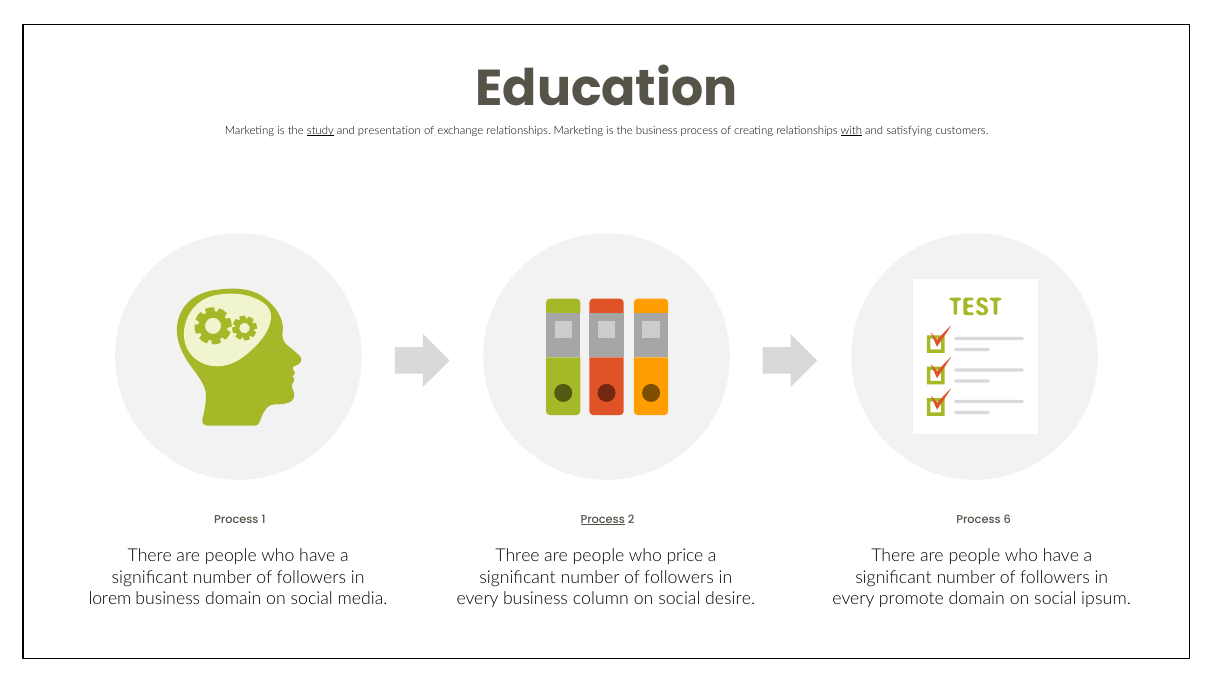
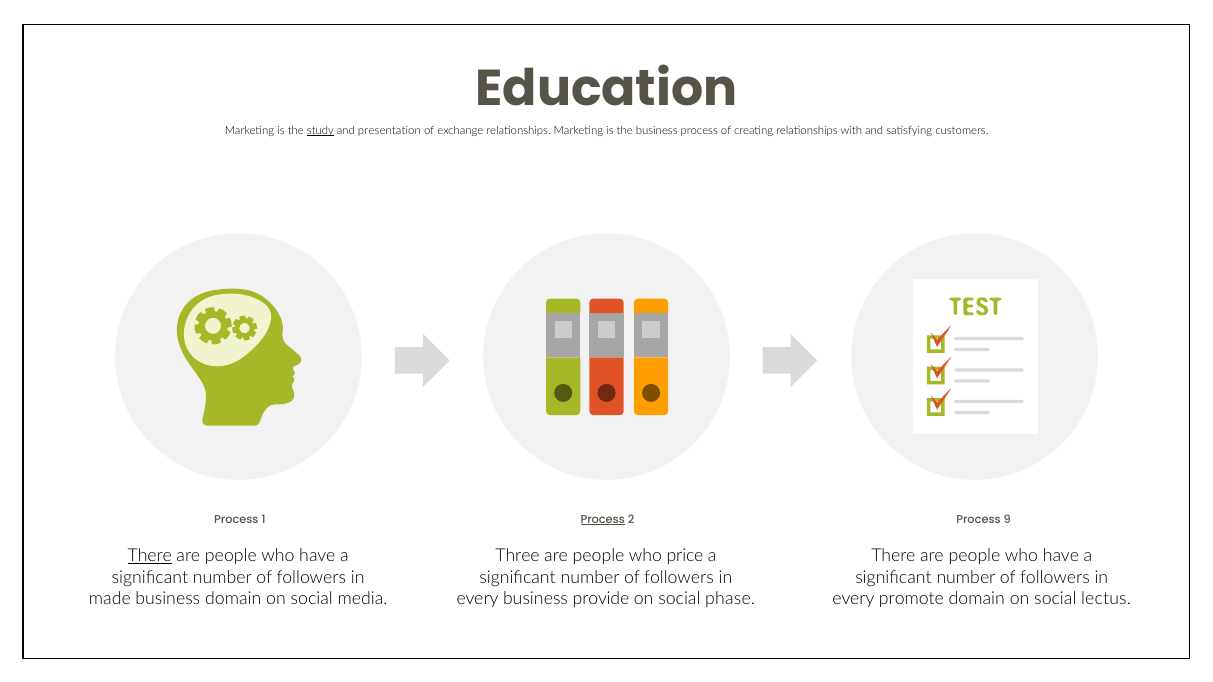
with underline: present -> none (851, 131)
6: 6 -> 9 (1007, 520)
There underline: none -> present (150, 556)
lorem: lorem -> made (110, 599)
column: column -> provide (601, 599)
desire: desire -> phase (730, 599)
ipsum: ipsum -> lectus (1106, 599)
